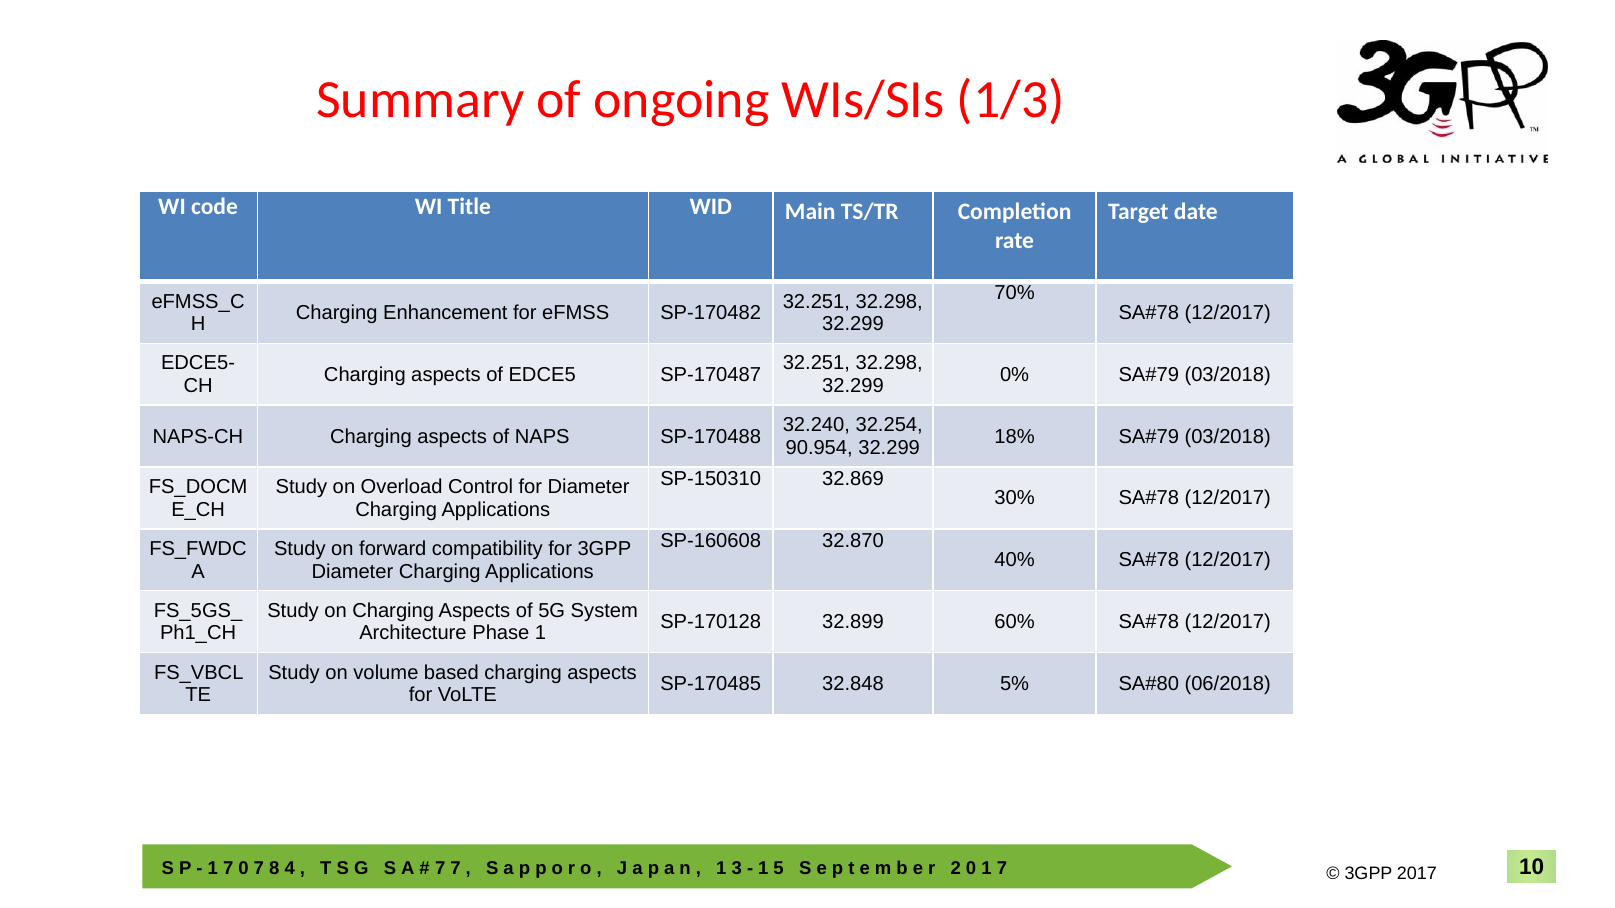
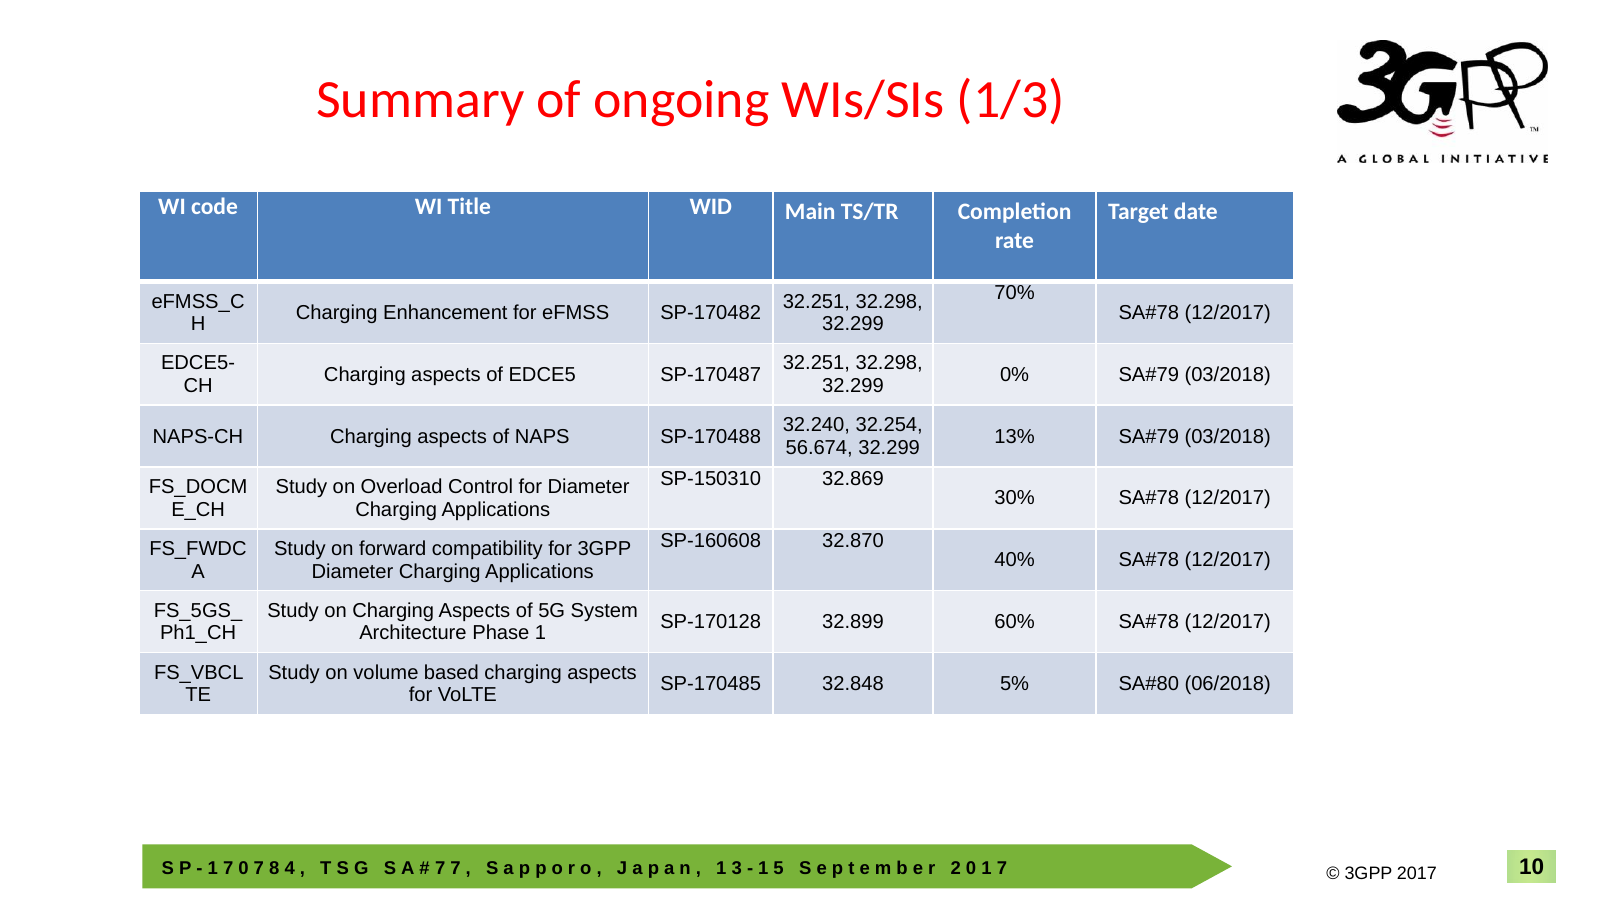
18%: 18% -> 13% (1015, 437)
90.954: 90.954 -> 56.674 (819, 448)
